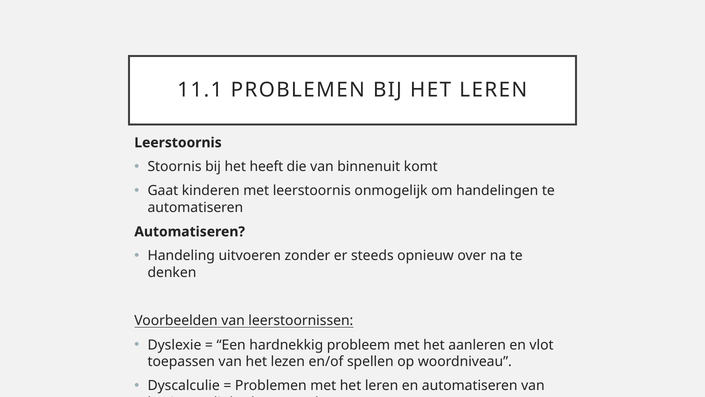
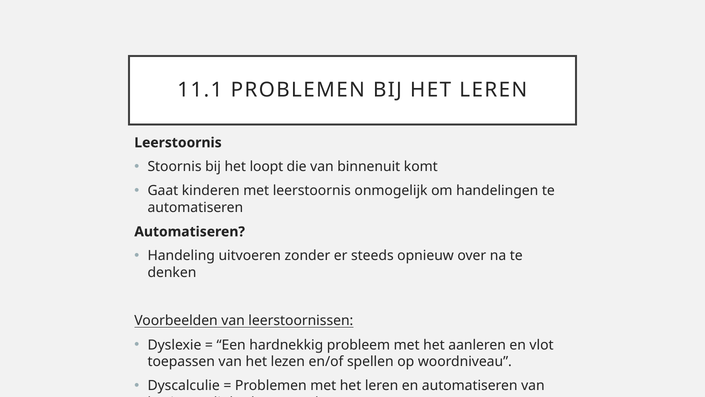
heeft: heeft -> loopt (266, 167)
